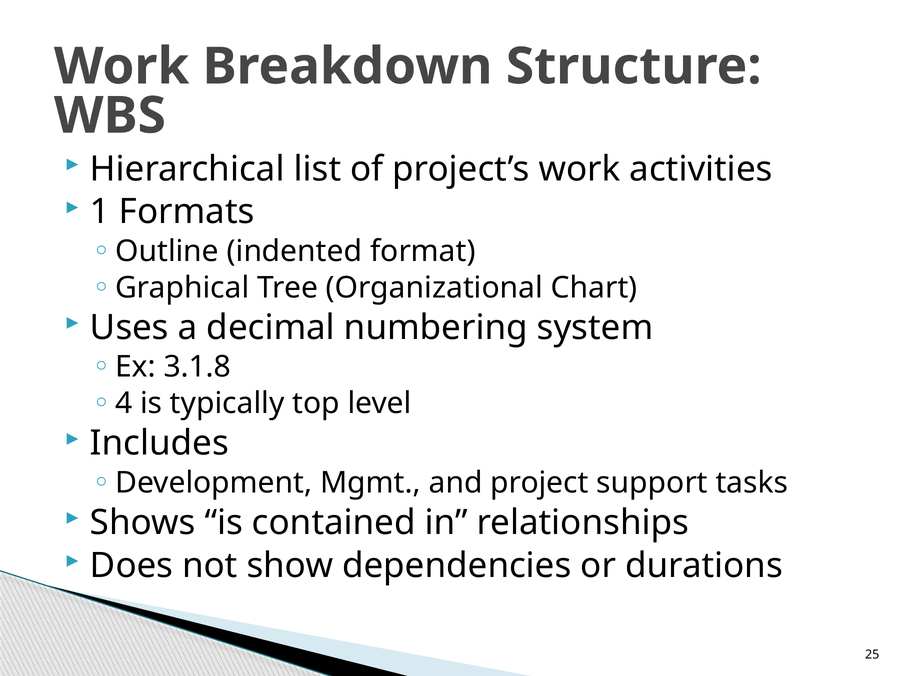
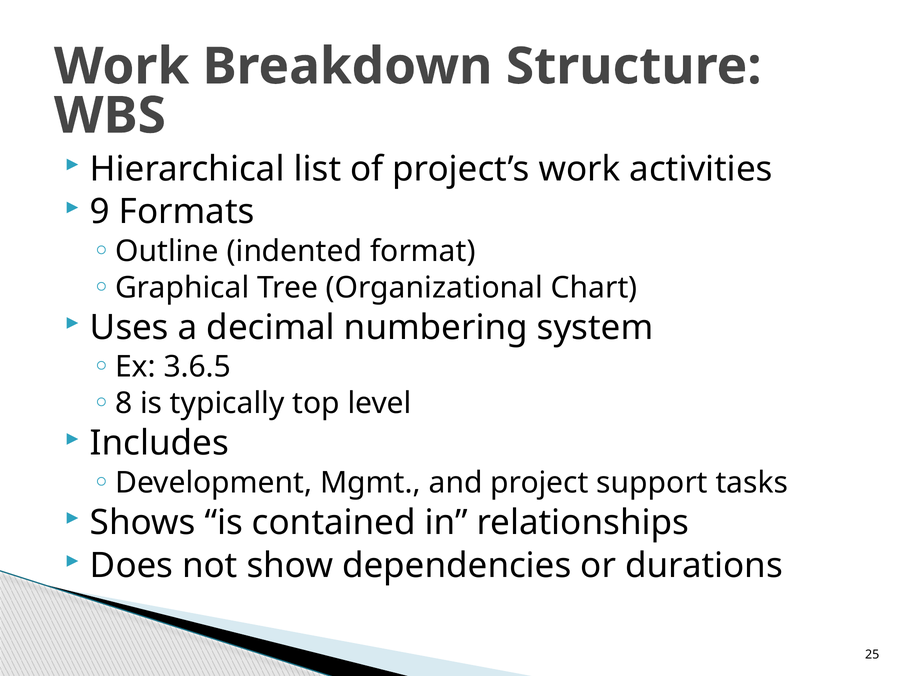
1: 1 -> 9 (100, 212)
3.1.8: 3.1.8 -> 3.6.5 (197, 367)
4: 4 -> 8 (124, 403)
